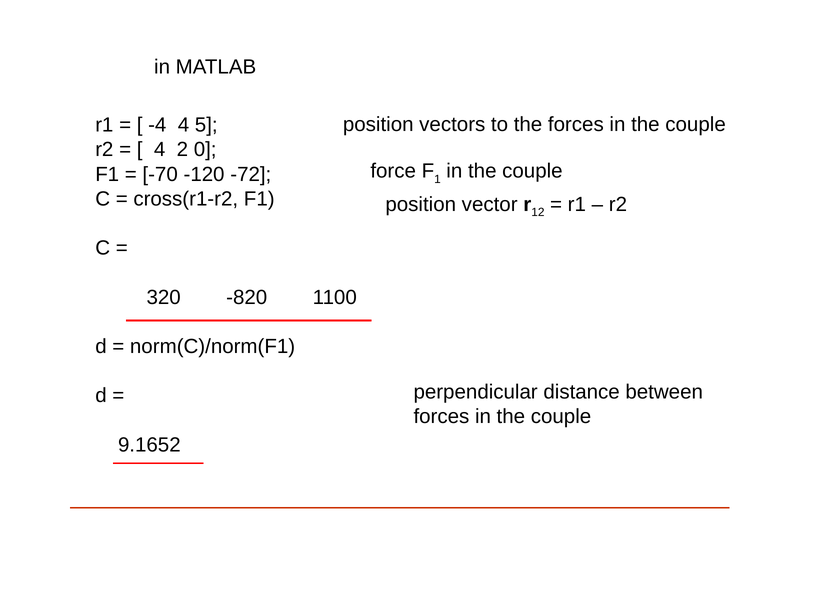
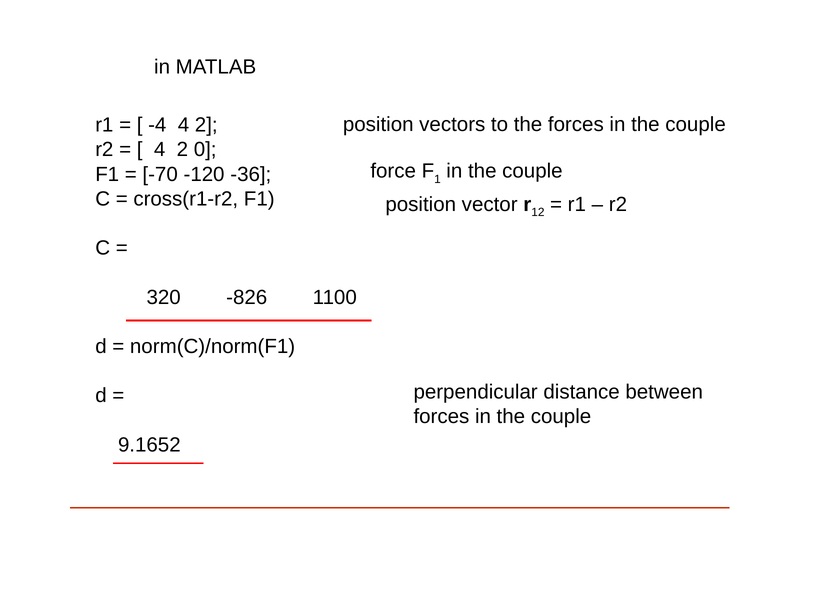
-4 4 5: 5 -> 2 (206, 125)
-72: -72 -> -36 (251, 174)
-820: -820 -> -826 (247, 298)
